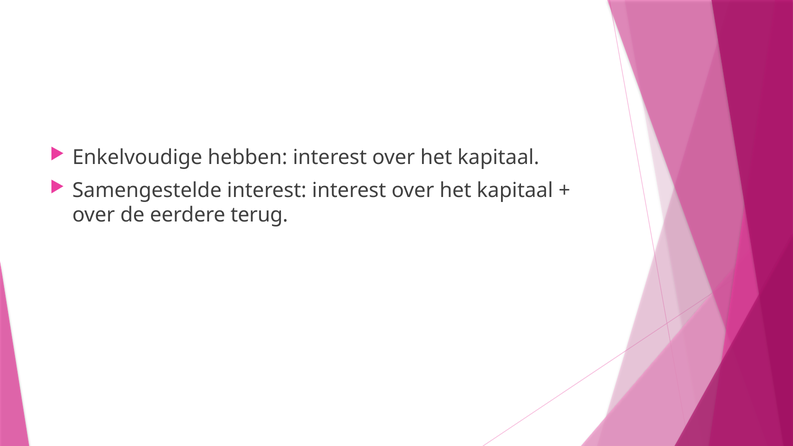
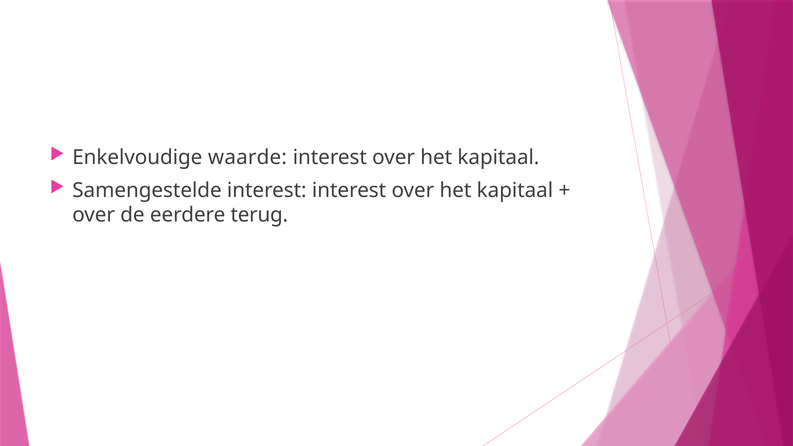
hebben: hebben -> waarde (247, 157)
